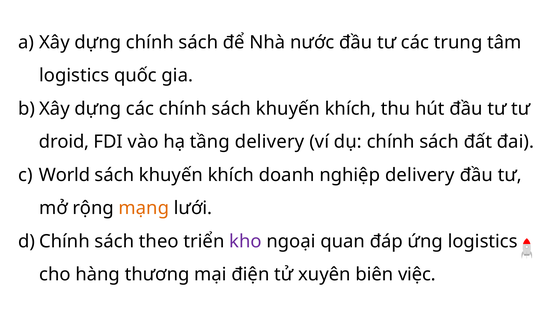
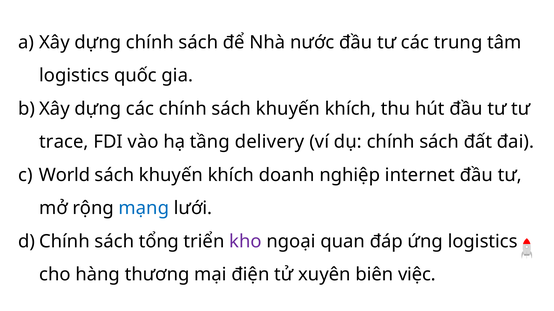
droid: droid -> trace (64, 142)
nghiệp delivery: delivery -> internet (420, 175)
mạng colour: orange -> blue (144, 209)
theo: theo -> tổng (159, 242)
